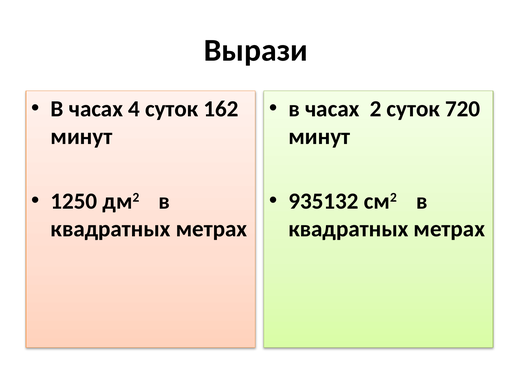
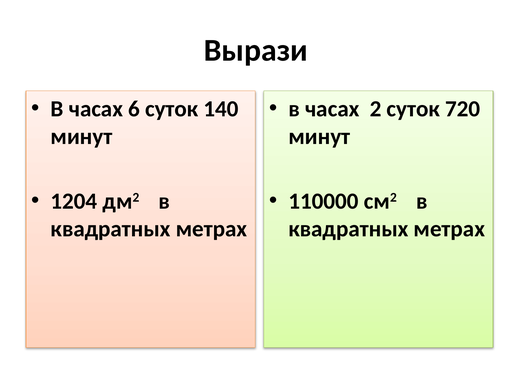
4: 4 -> 6 (134, 109)
162: 162 -> 140 (221, 109)
1250: 1250 -> 1204 (74, 201)
935132: 935132 -> 110000 (324, 201)
